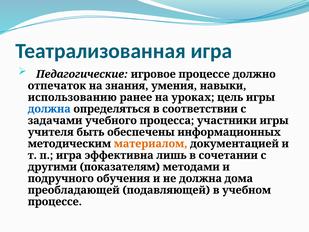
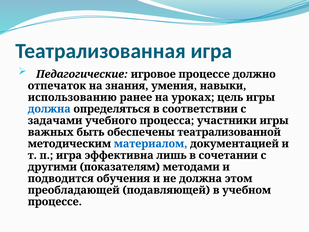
учителя: учителя -> важных (51, 132)
информационных: информационных -> театрализованной (229, 132)
материалом colour: orange -> blue (151, 144)
подручного: подручного -> подводится (61, 178)
дома: дома -> этом (239, 178)
